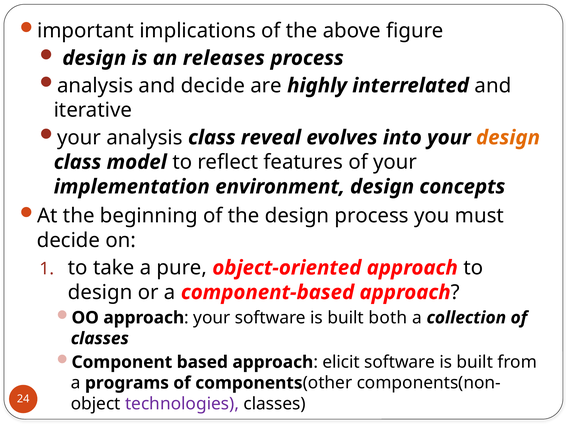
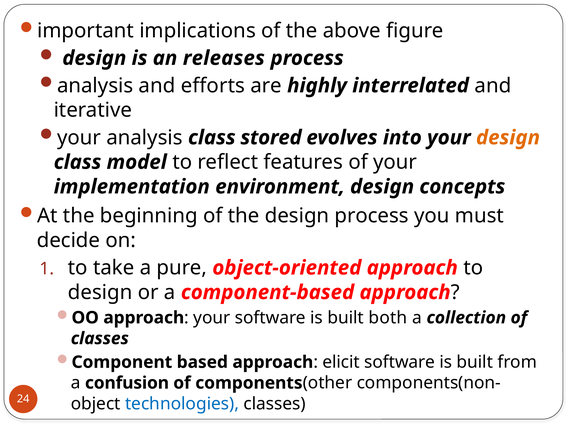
and decide: decide -> efforts (213, 86)
reveal: reveal -> stored (271, 138)
programs: programs -> confusion (127, 383)
technologies colour: purple -> blue (182, 404)
